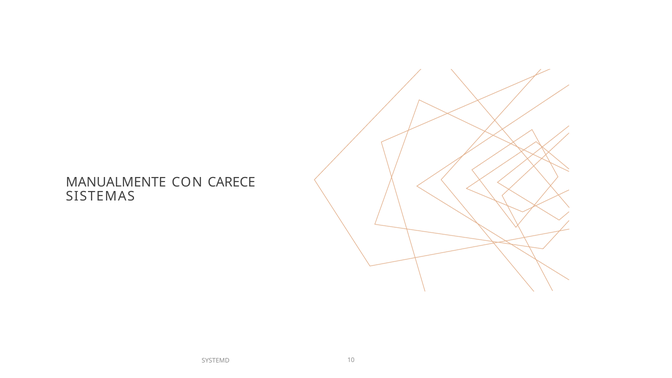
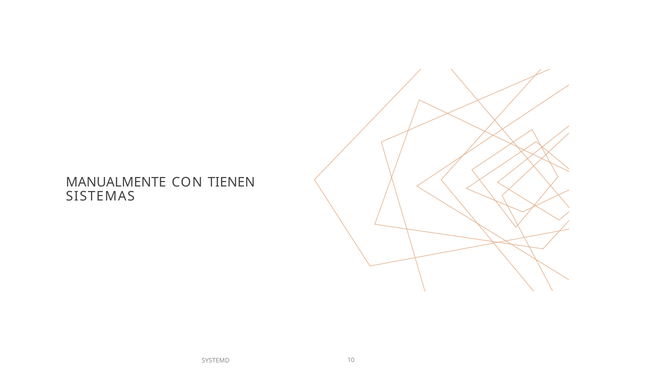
CARECE: CARECE -> TIENEN (231, 182)
